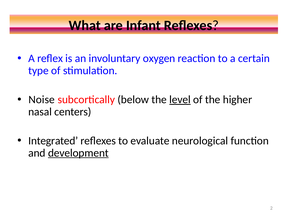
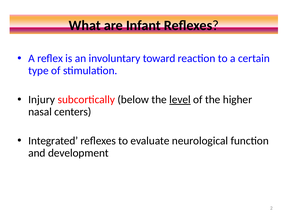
oxygen: oxygen -> toward (159, 58)
Noise: Noise -> Injury (42, 99)
development underline: present -> none (78, 153)
